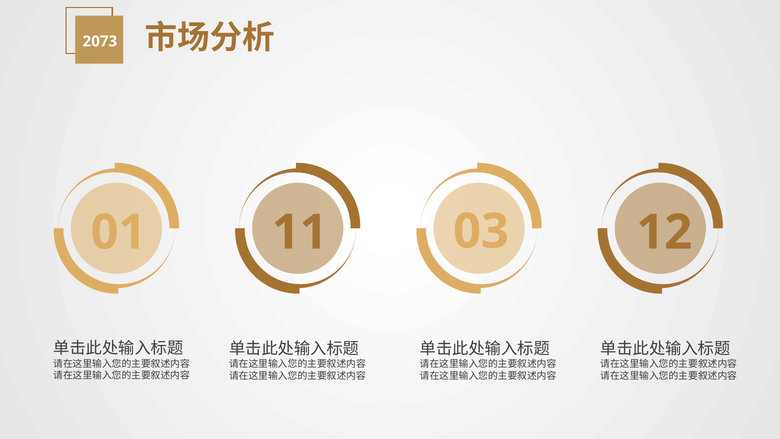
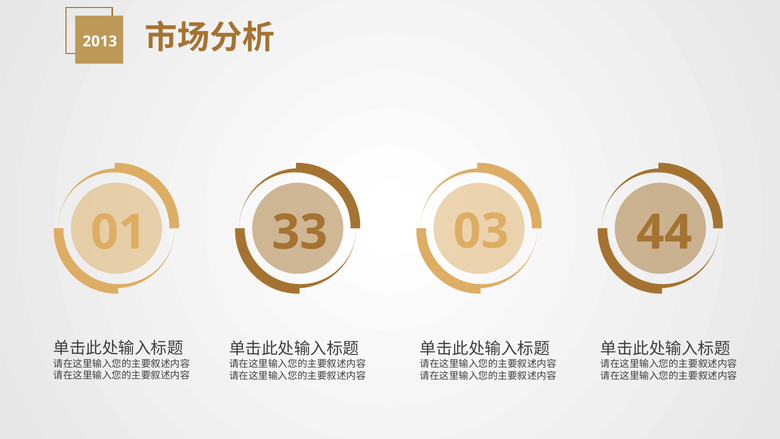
2073: 2073 -> 2013 (100, 41)
11: 11 -> 33 (300, 232)
12: 12 -> 44 (664, 232)
